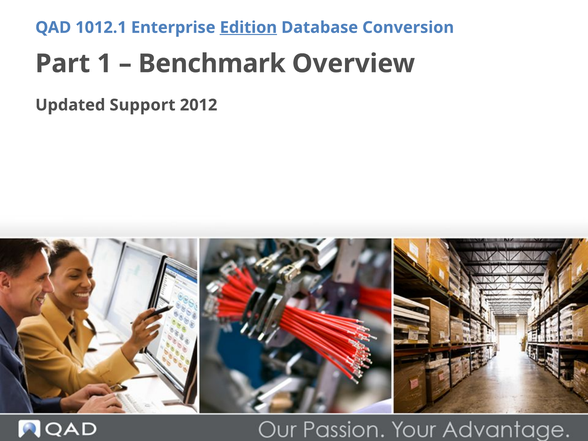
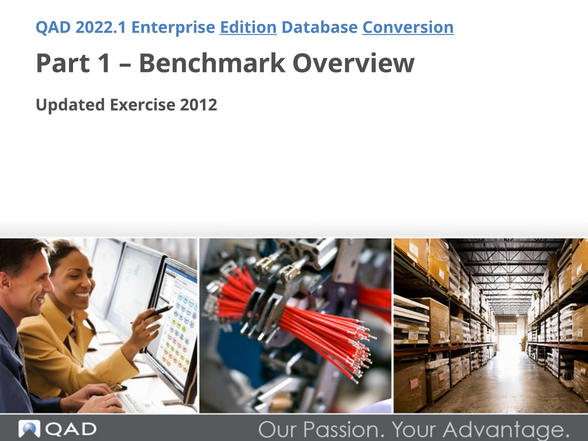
1012.1: 1012.1 -> 2022.1 (101, 27)
Conversion underline: none -> present (408, 27)
Support: Support -> Exercise (143, 105)
